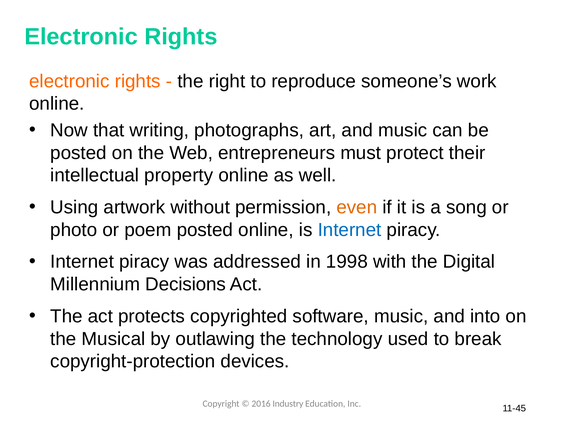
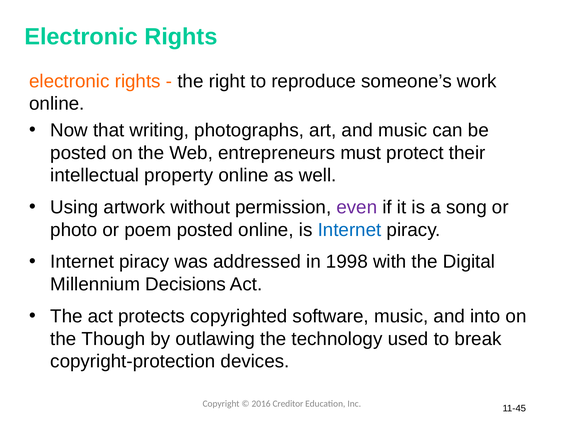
even colour: orange -> purple (357, 207)
Musical: Musical -> Though (113, 339)
Industry: Industry -> Creditor (288, 404)
